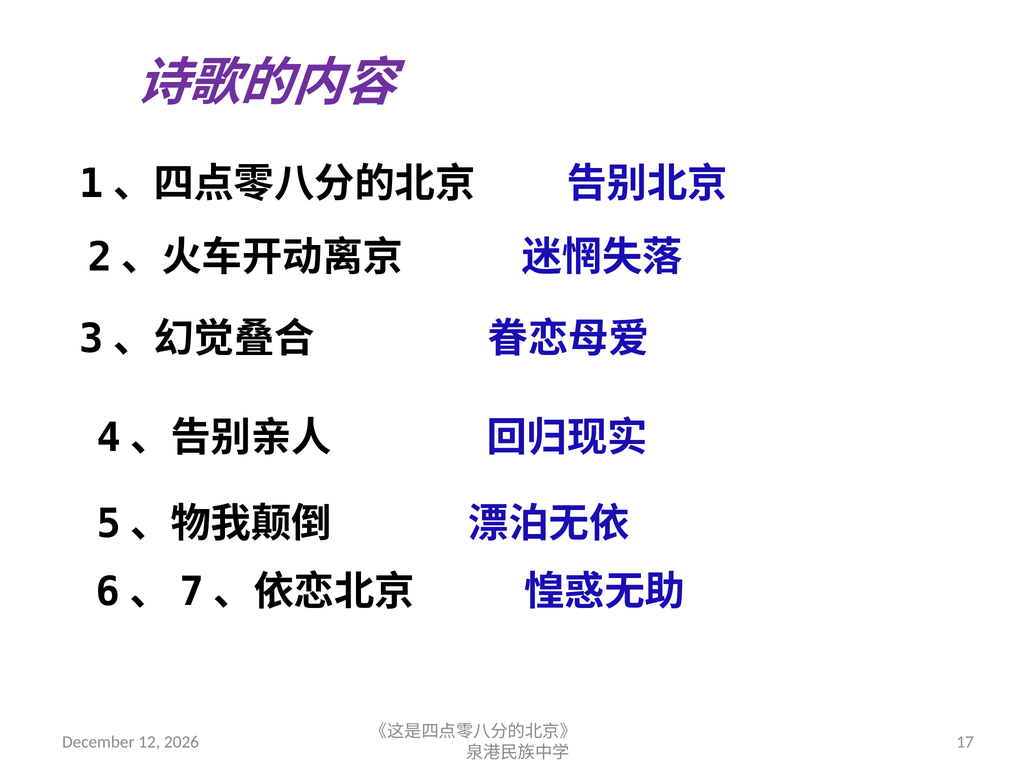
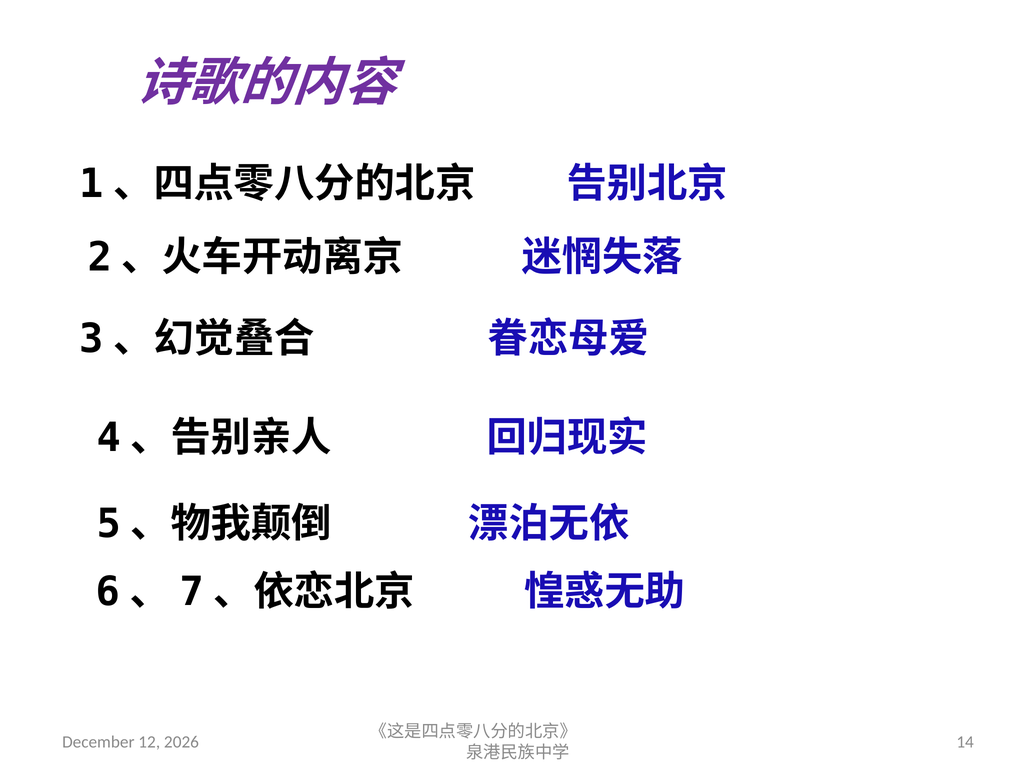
17: 17 -> 14 (965, 742)
